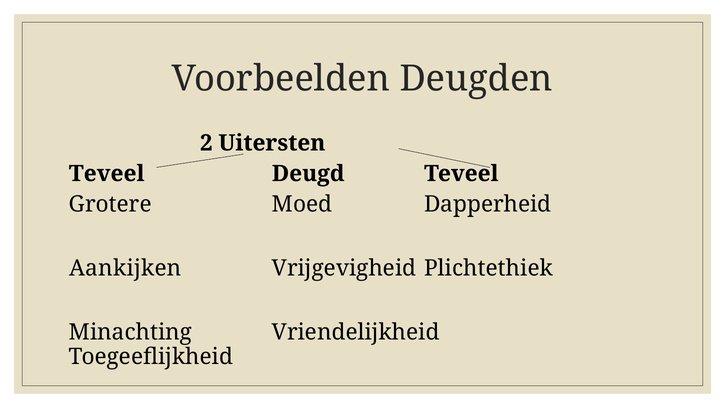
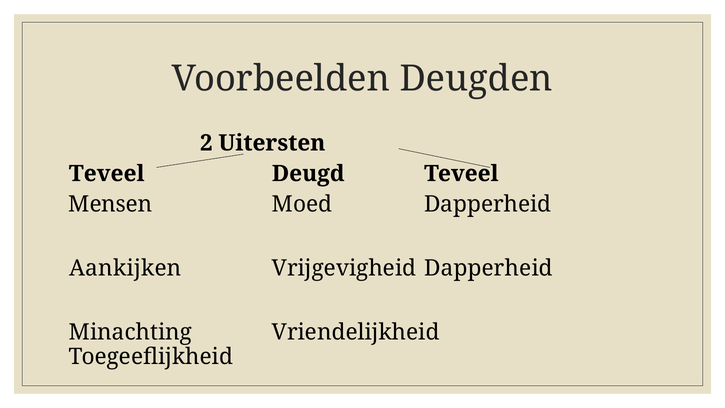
Grotere: Grotere -> Mensen (110, 204)
Vrijgevigheid Plichtethiek: Plichtethiek -> Dapperheid (488, 268)
